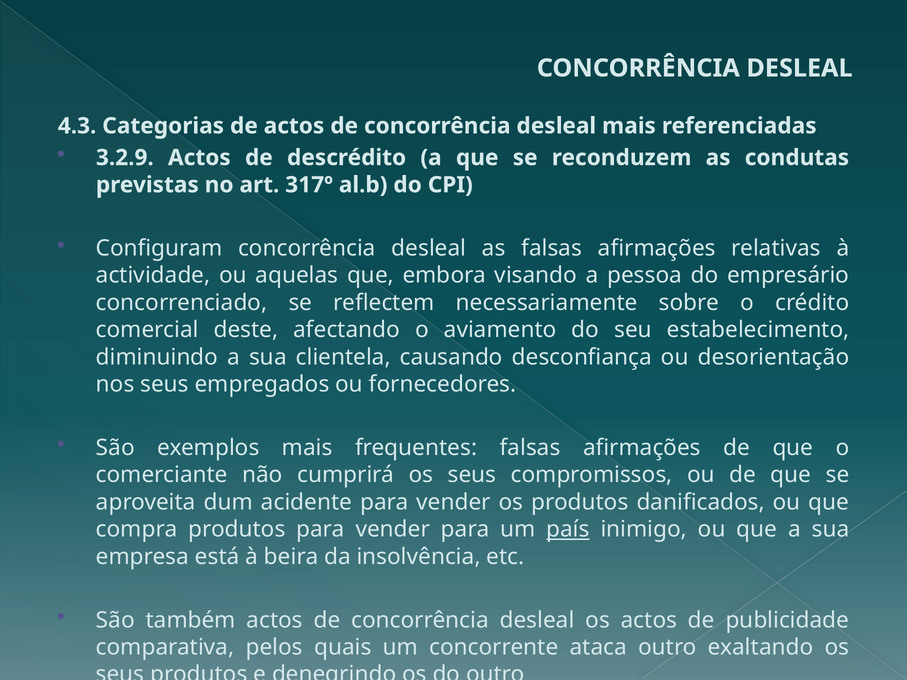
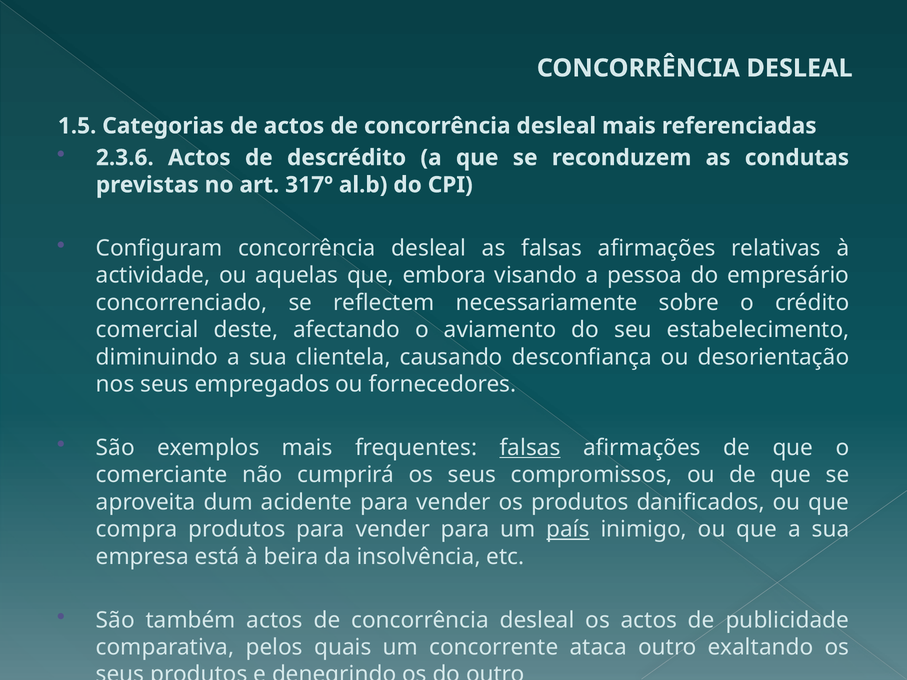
4.3: 4.3 -> 1.5 (77, 126)
3.2.9: 3.2.9 -> 2.3.6 (125, 158)
falsas underline: none -> present (530, 448)
